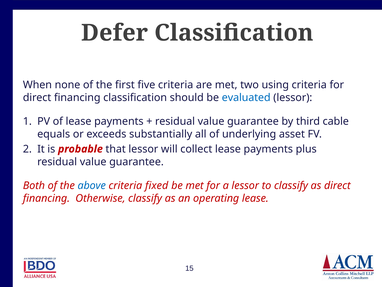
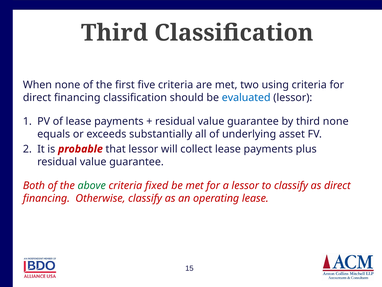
Defer: Defer -> Third (115, 33)
third cable: cable -> none (336, 121)
above colour: blue -> green (92, 185)
